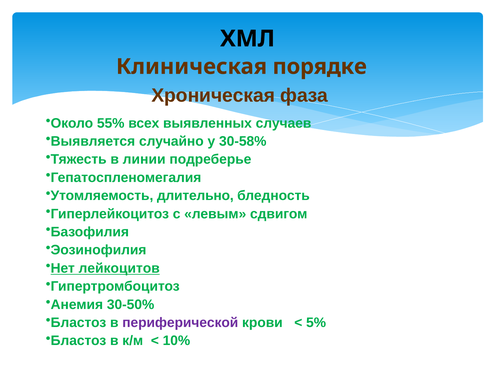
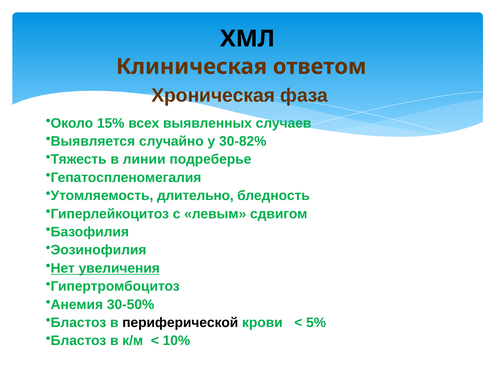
порядке: порядке -> ответом (320, 67)
55%: 55% -> 15% (111, 123)
30-58%: 30-58% -> 30-82% (243, 141)
лейкоцитов: лейкоцитов -> увеличения (119, 268)
периферической colour: purple -> black (180, 323)
